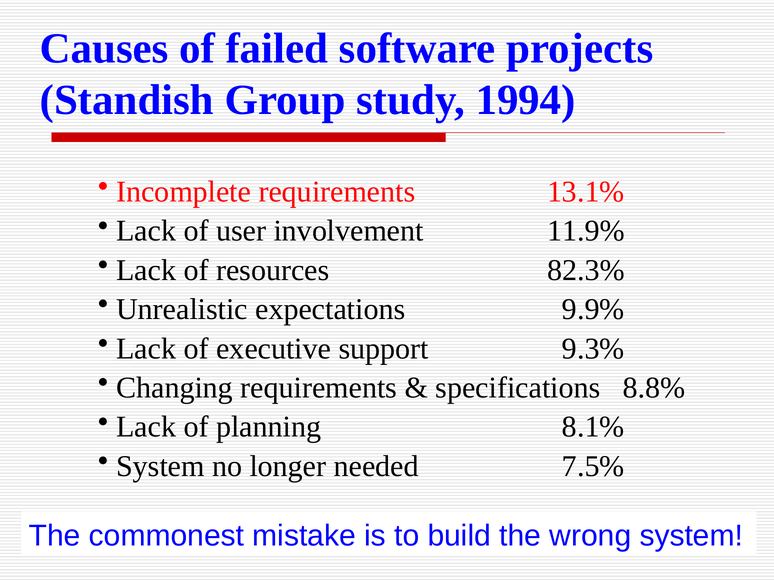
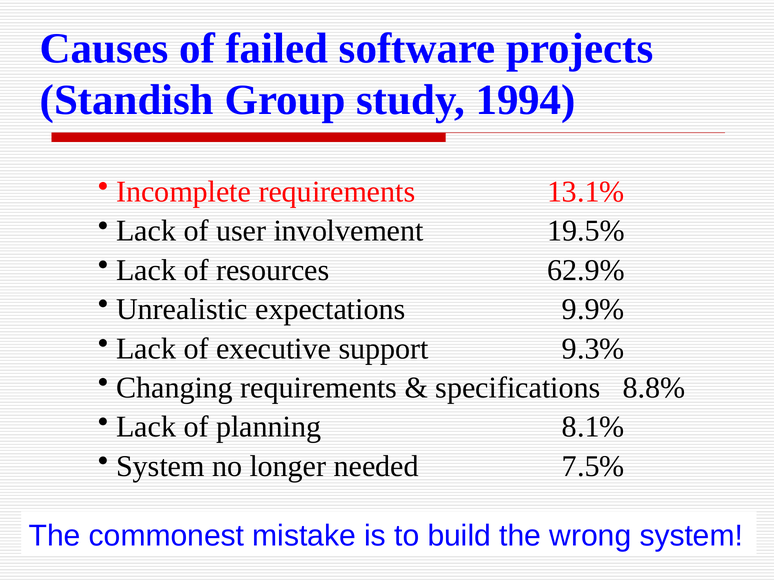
11.9%: 11.9% -> 19.5% (586, 231)
82.3%: 82.3% -> 62.9% (586, 270)
